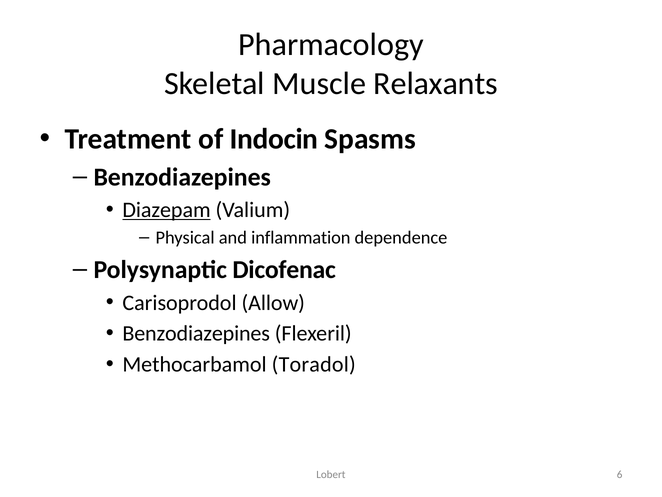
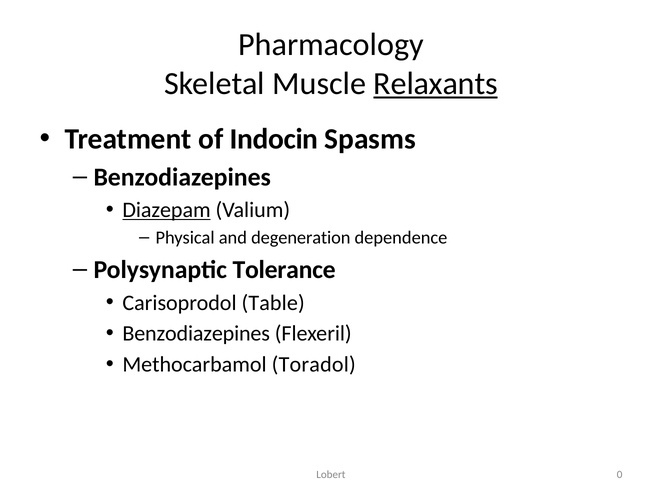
Relaxants underline: none -> present (436, 83)
inflammation: inflammation -> degeneration (301, 237)
Dicofenac: Dicofenac -> Tolerance (284, 270)
Allow: Allow -> Table (273, 302)
6: 6 -> 0 (620, 474)
